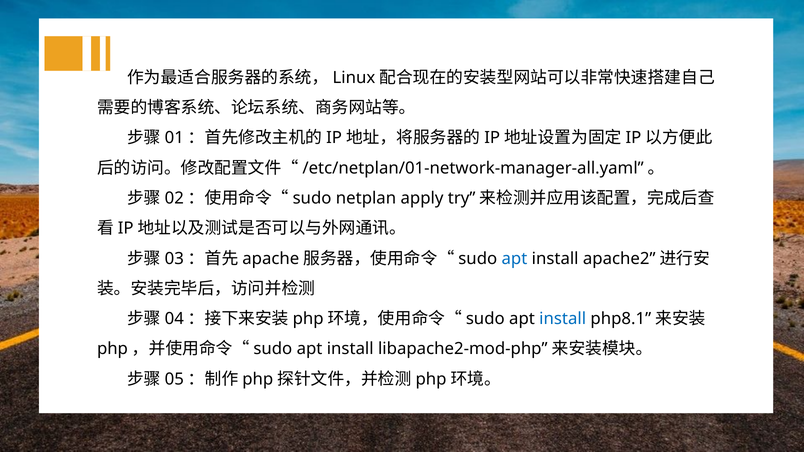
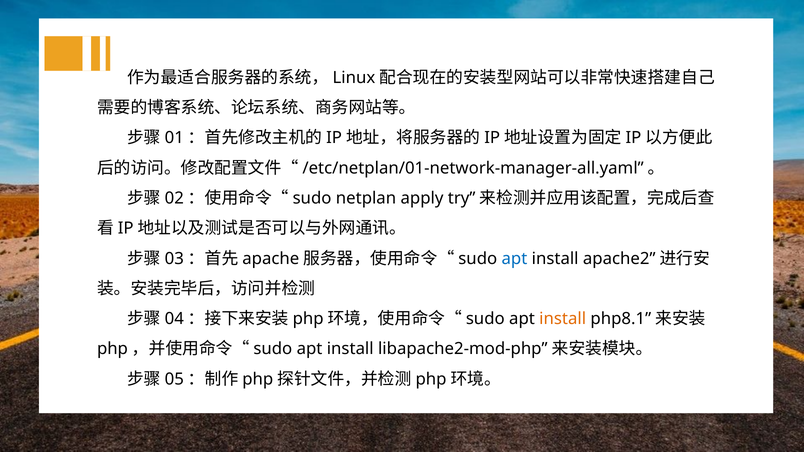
install colour: blue -> orange (563, 319)
